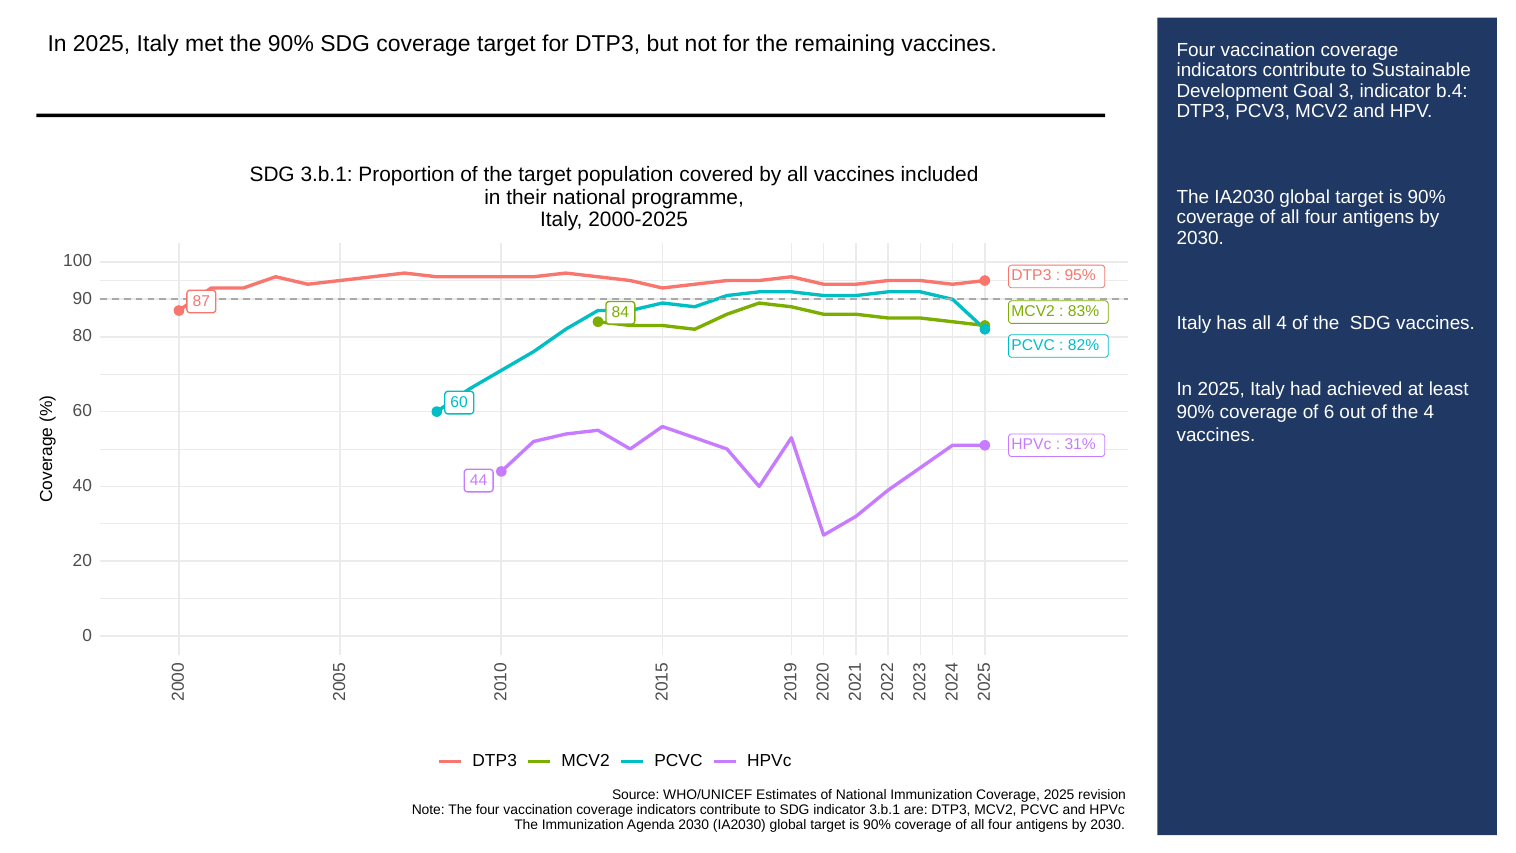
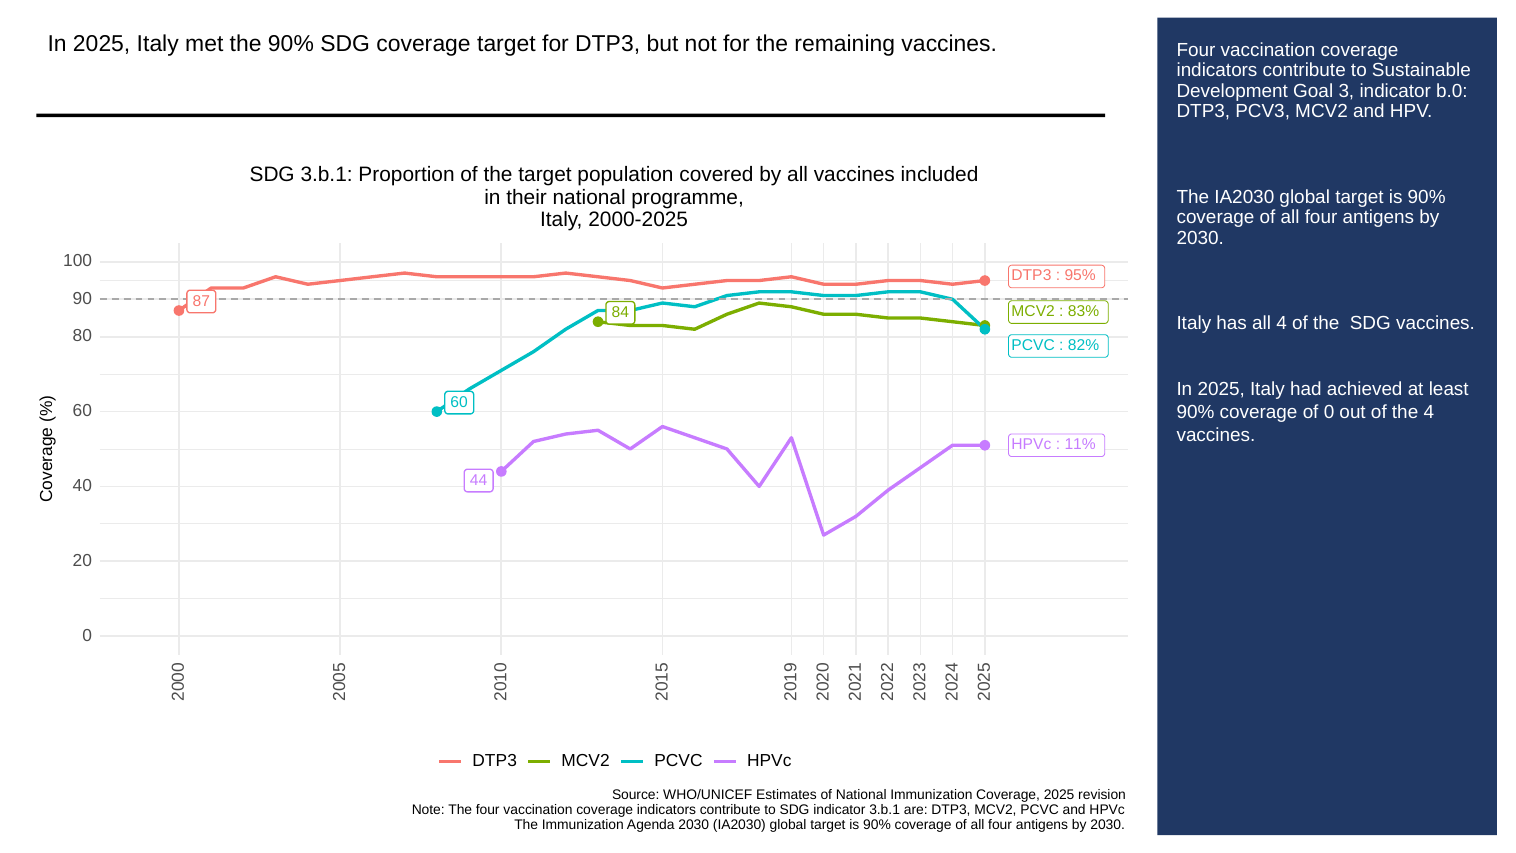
b.4: b.4 -> b.0 (1452, 91)
of 6: 6 -> 0 (1329, 412)
31%: 31% -> 11% (1080, 444)
